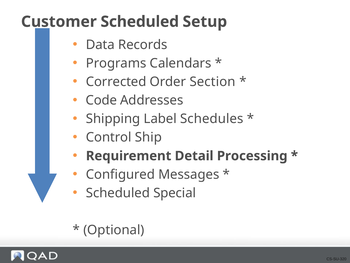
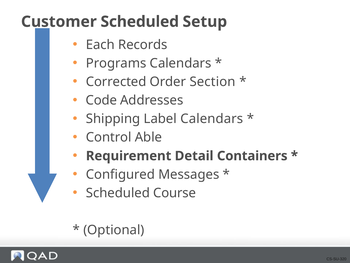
Data: Data -> Each (100, 45)
Label Schedules: Schedules -> Calendars (212, 119)
Ship: Ship -> Able (148, 137)
Processing: Processing -> Containers (252, 156)
Special: Special -> Course (175, 193)
